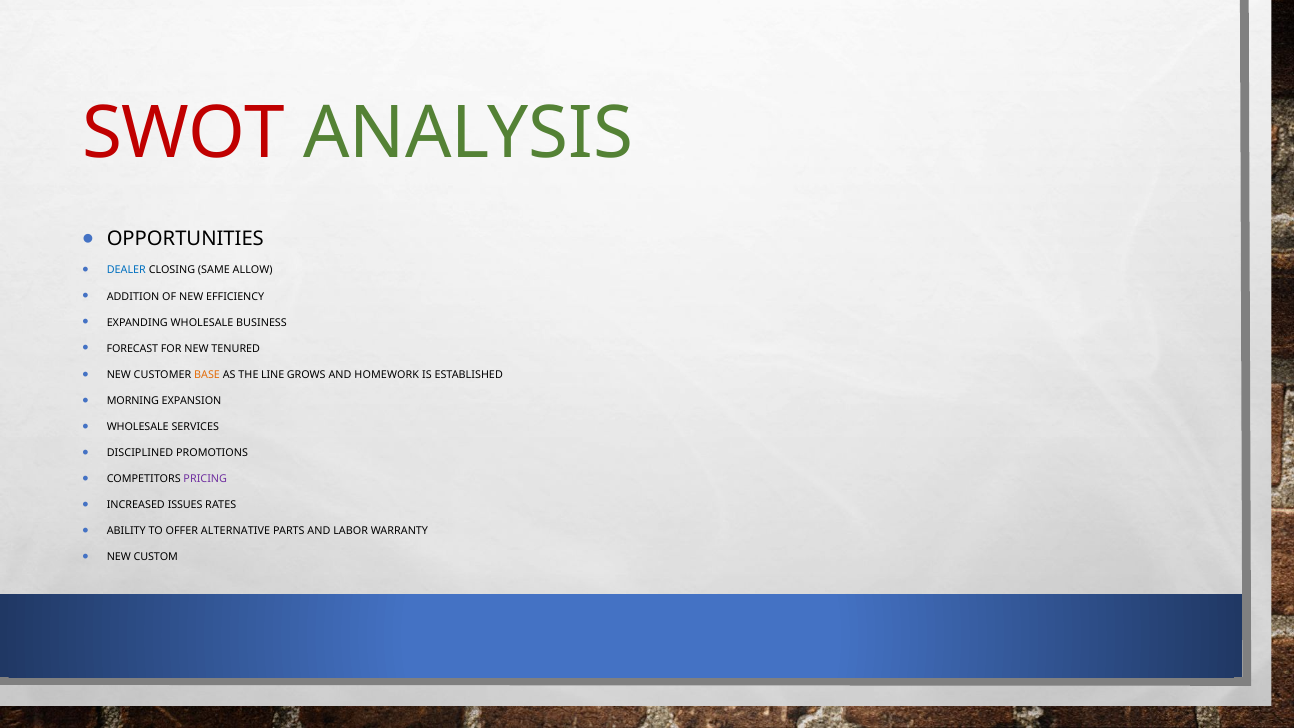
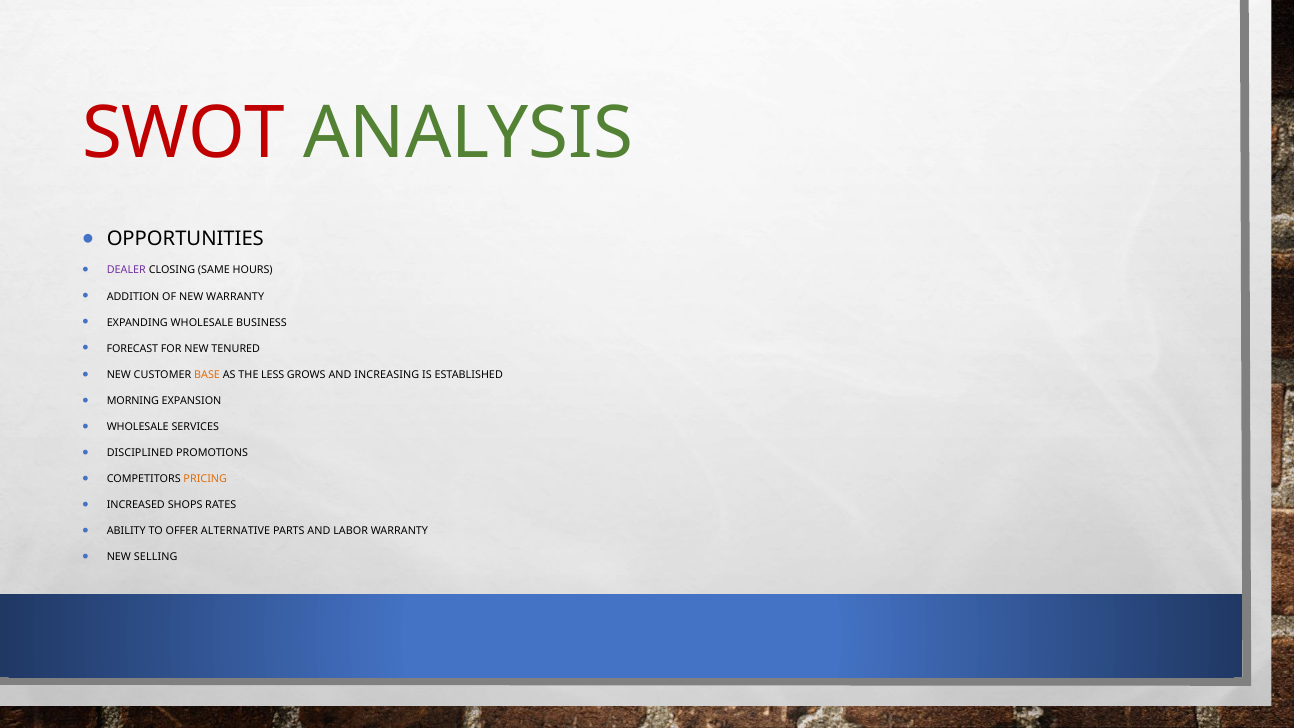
DEALER colour: blue -> purple (126, 270)
ALLOW: ALLOW -> HOURS (253, 270)
NEW EFFICIENCY: EFFICIENCY -> WARRANTY (235, 296)
LINE: LINE -> LESS (273, 375)
HOMEWORK: HOMEWORK -> INCREASING (387, 375)
PRICING colour: purple -> orange (205, 479)
ISSUES: ISSUES -> SHOPS (185, 505)
CUSTOM: CUSTOM -> SELLING (156, 557)
